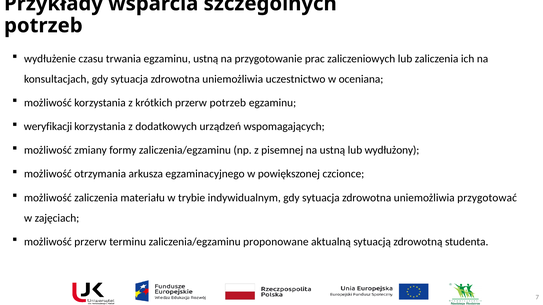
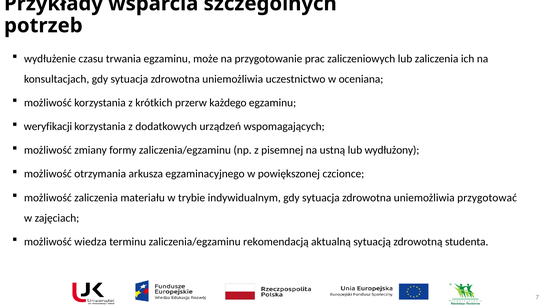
egzaminu ustną: ustną -> może (206, 59)
przerw potrzeb: potrzeb -> każdego (228, 103)
możliwość przerw: przerw -> wiedza (90, 242)
proponowane: proponowane -> rekomendacją (276, 242)
